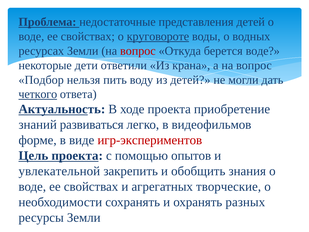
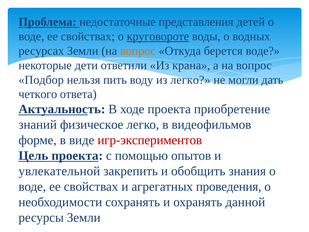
вопрос colour: red -> orange (138, 51)
из детей: детей -> легко (190, 80)
четкого underline: present -> none (38, 94)
развиваться: развиваться -> физическое (92, 125)
творческие: творческие -> проведения (229, 186)
разных: разных -> данной (245, 202)
